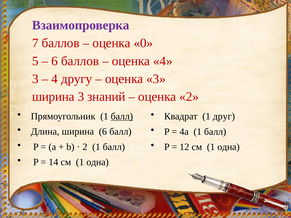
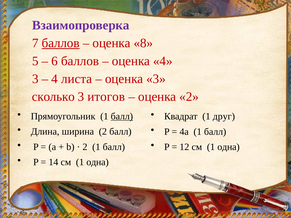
баллов underline: none -> present (61, 43)
0: 0 -> 8 (143, 43)
другу: другу -> листа (77, 79)
ширина: ширина -> сколько (53, 97)
знаний: знаний -> итогов (106, 97)
ширина 6: 6 -> 2 (103, 132)
